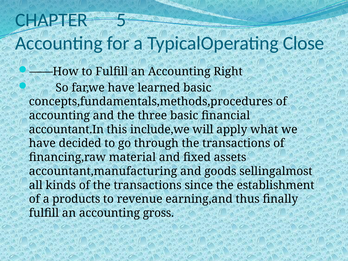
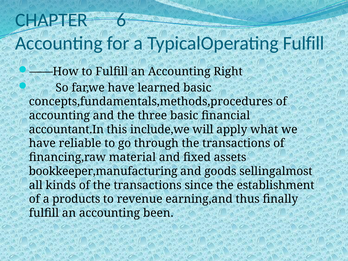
5: 5 -> 6 (121, 20)
TypicalOperating Close: Close -> Fulfill (304, 43)
decided: decided -> reliable (80, 143)
accountant,manufacturing: accountant,manufacturing -> bookkeeper,manufacturing (103, 171)
gross: gross -> been (158, 213)
